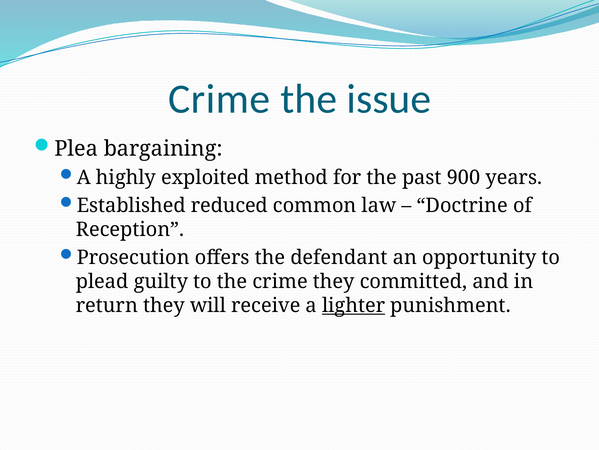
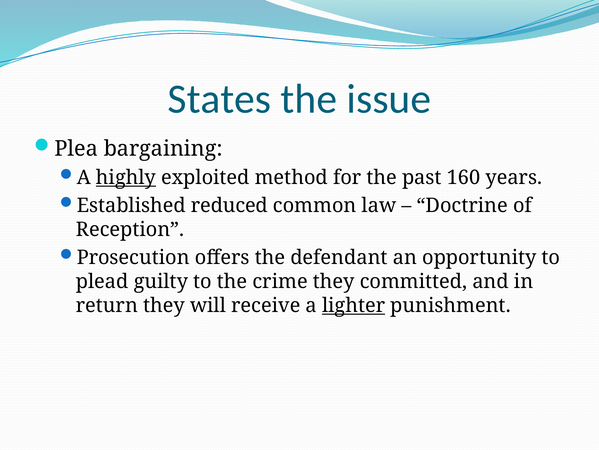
Crime: Crime -> States (219, 99)
highly underline: none -> present (126, 177)
900: 900 -> 160 (464, 177)
